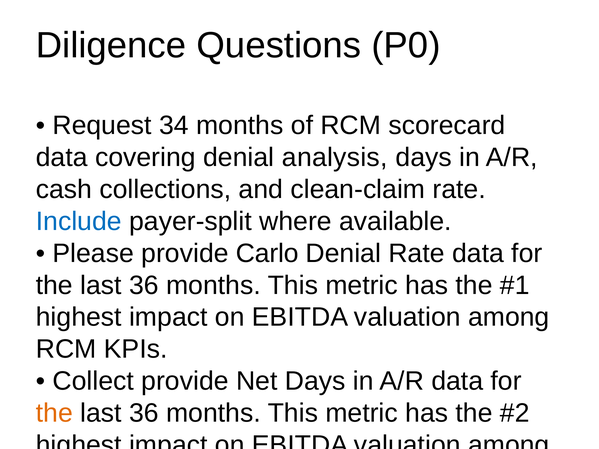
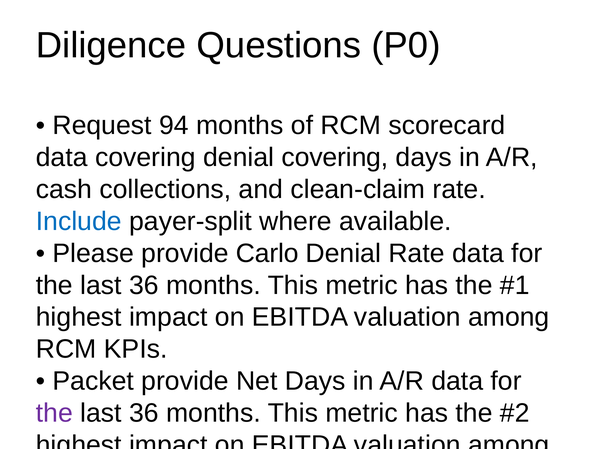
34: 34 -> 94 (174, 126)
denial analysis: analysis -> covering (335, 158)
Collect: Collect -> Packet (93, 381)
the colour: orange -> purple (54, 413)
